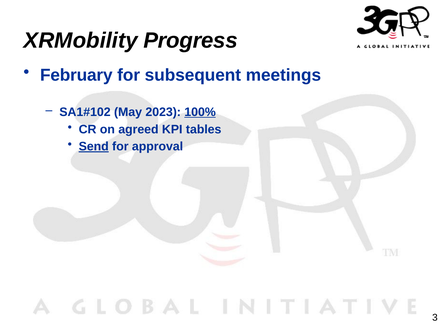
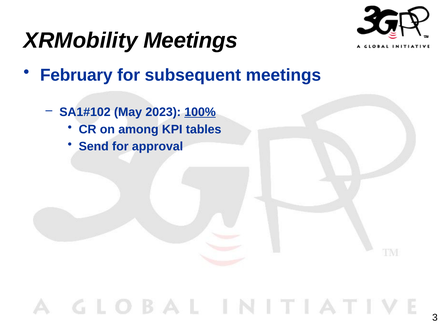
XRMobility Progress: Progress -> Meetings (191, 40)
agreed: agreed -> among (138, 129)
Send underline: present -> none (94, 146)
